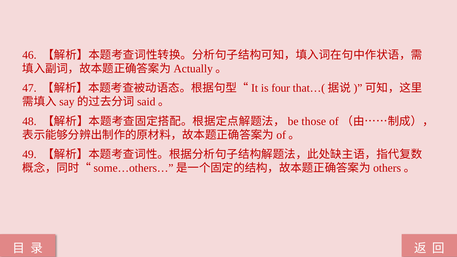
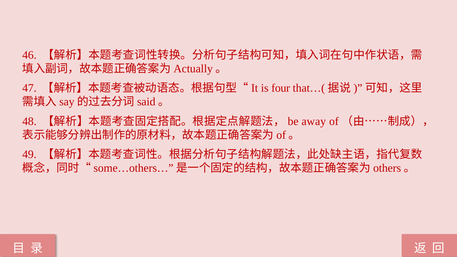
those: those -> away (314, 121)
